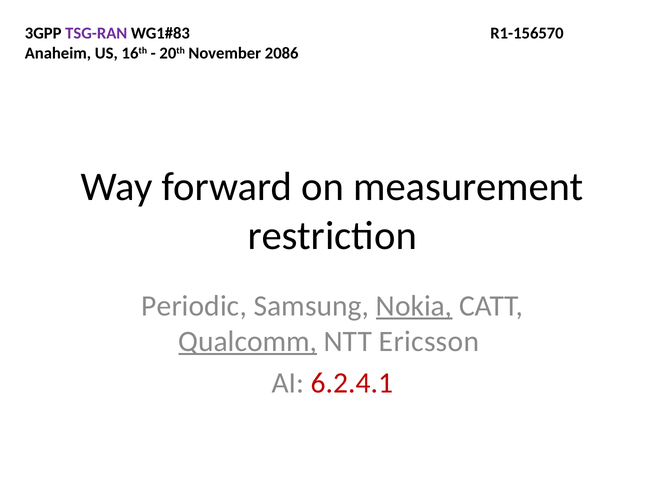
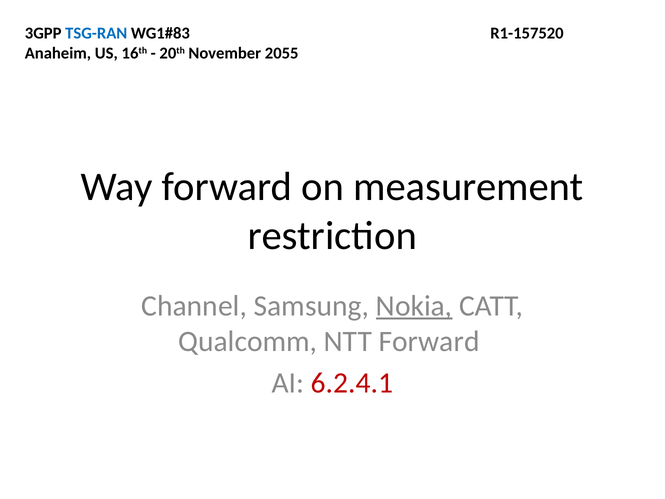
TSG-RAN colour: purple -> blue (96, 33)
R1-156570: R1-156570 -> R1-157520 (527, 33)
2086: 2086 -> 2055 (282, 53)
Periodic: Periodic -> Channel (194, 306)
Qualcomm underline: present -> none (248, 341)
NTT Ericsson: Ericsson -> Forward (429, 341)
